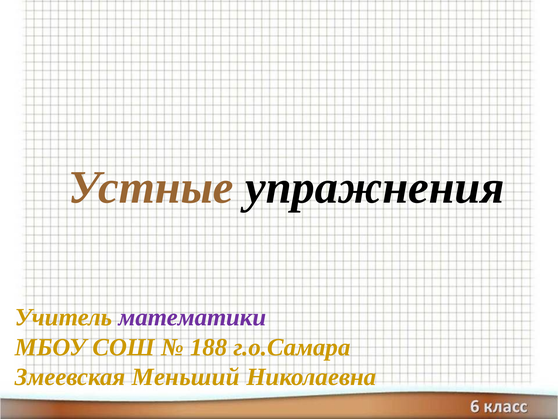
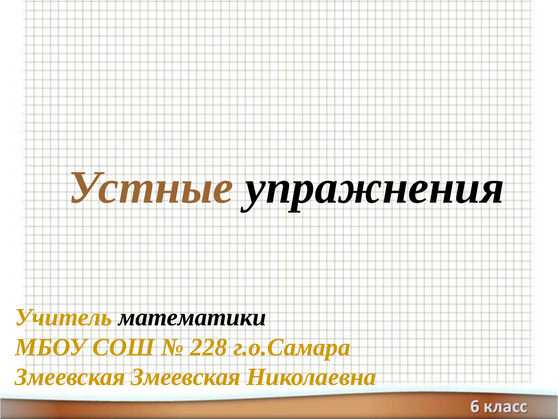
математики colour: purple -> black (192, 317)
188: 188 -> 228 (209, 347)
Змеевская Меньший: Меньший -> Змеевская (186, 377)
